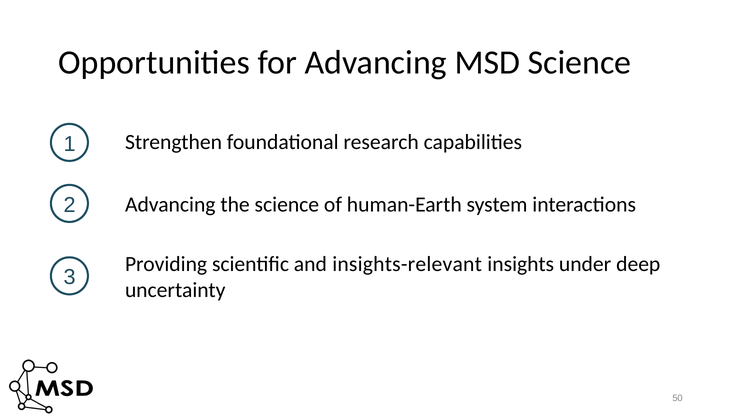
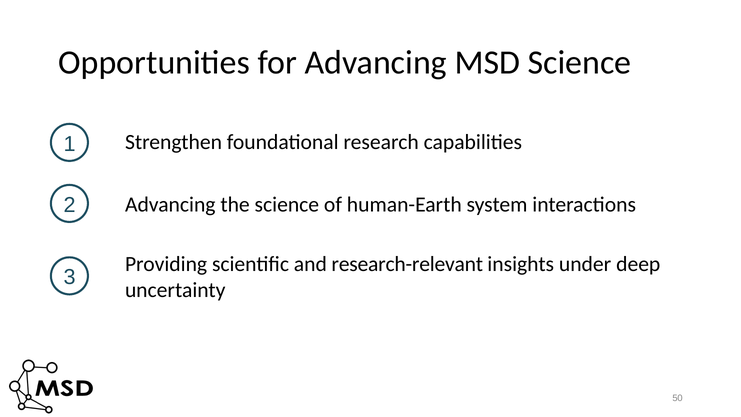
insights-relevant: insights-relevant -> research-relevant (407, 264)
